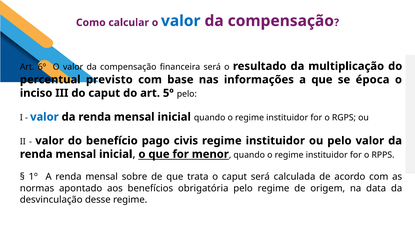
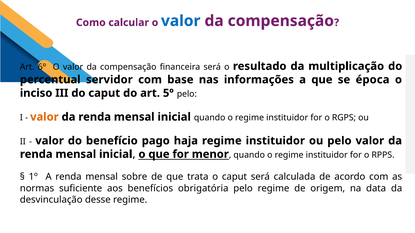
previsto: previsto -> servidor (109, 80)
valor colour: blue -> orange (44, 117)
civis: civis -> haja (186, 141)
apontado: apontado -> suficiente (81, 189)
